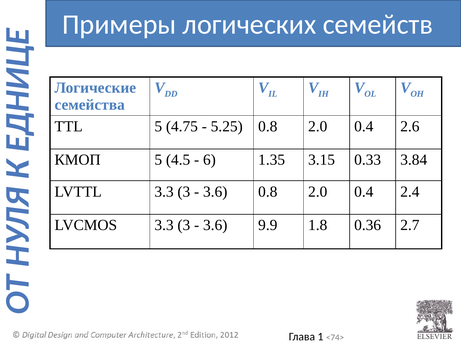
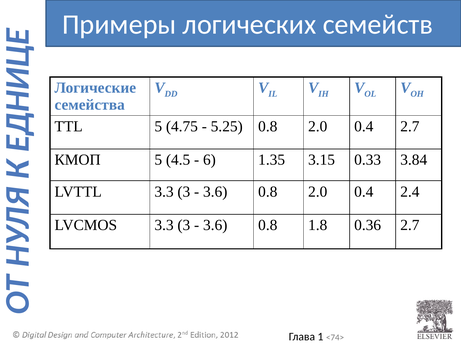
0.4 2.6: 2.6 -> 2.7 (410, 126)
9.9: 9.9 -> 0.8 (268, 225)
